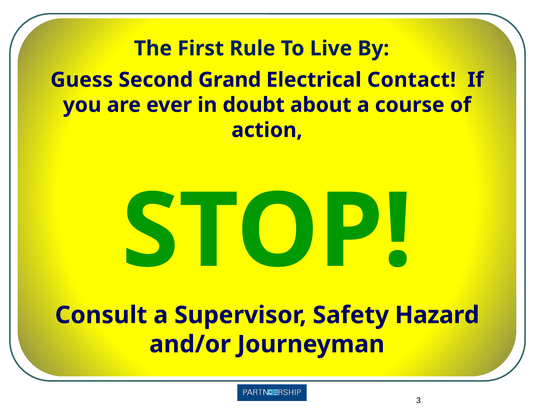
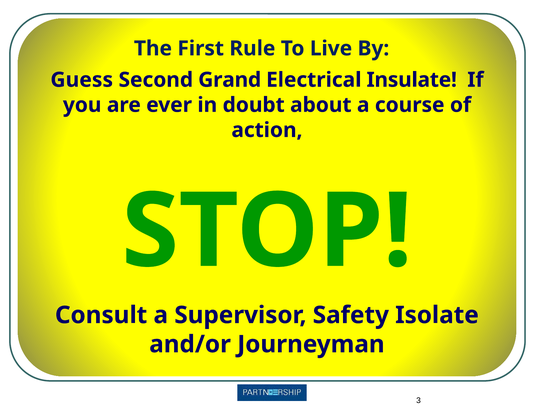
Contact: Contact -> Insulate (412, 80)
Hazard: Hazard -> Isolate (437, 315)
